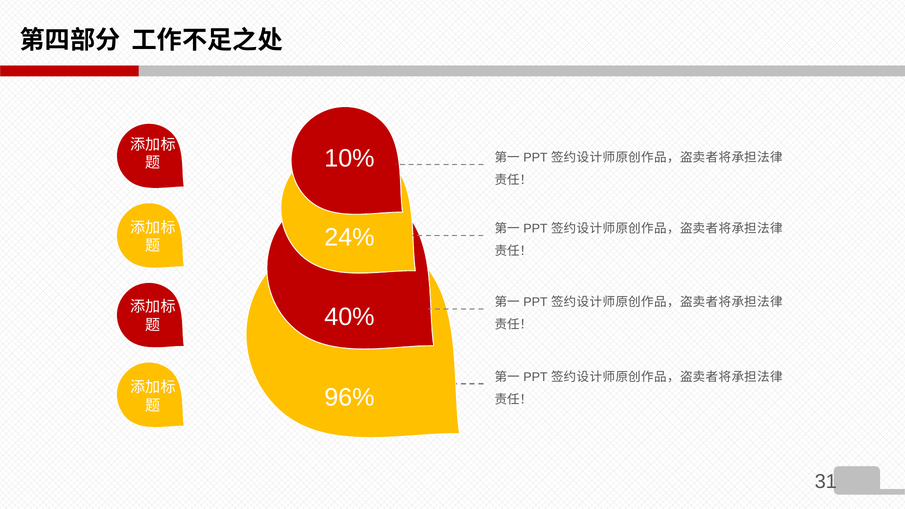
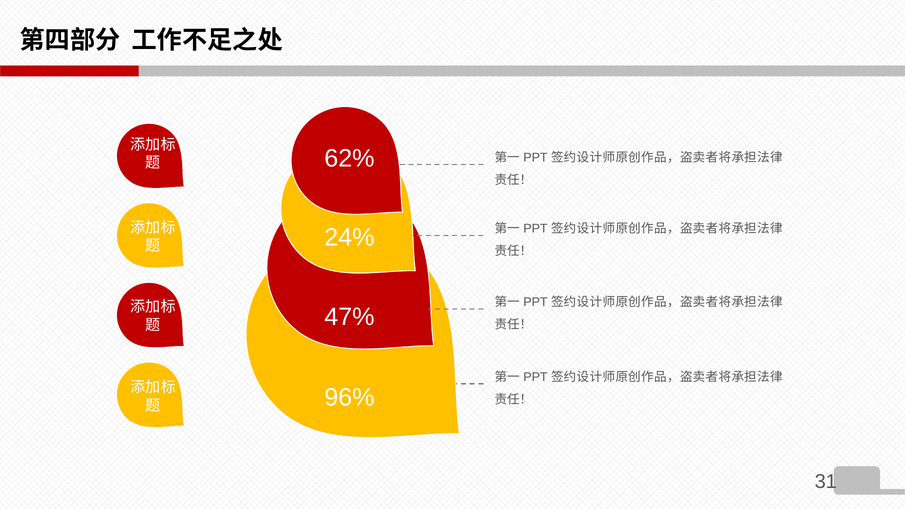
10%: 10% -> 62% (349, 158)
40%: 40% -> 47% (349, 317)
